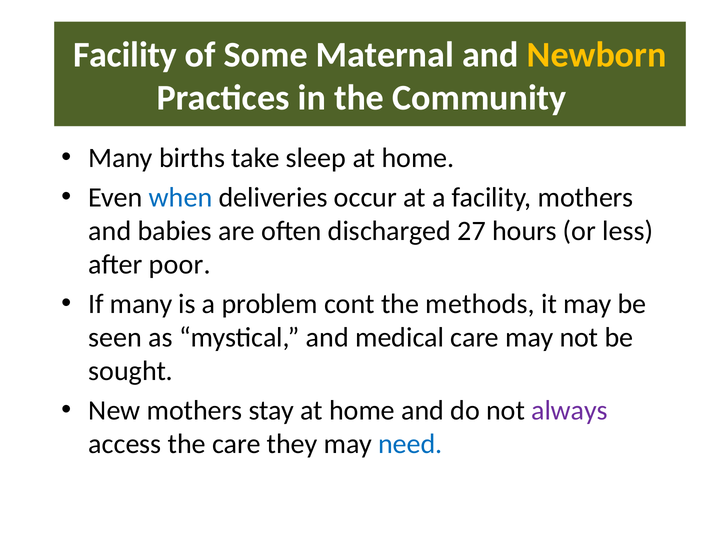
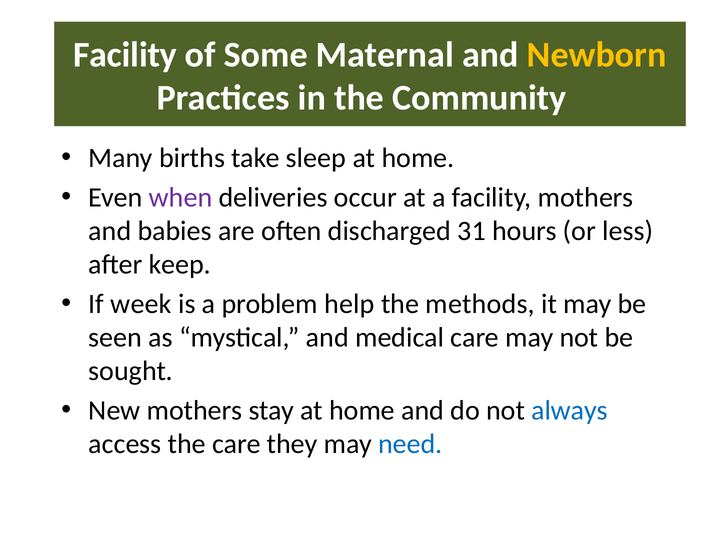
when colour: blue -> purple (181, 198)
27: 27 -> 31 (472, 231)
poor: poor -> keep (180, 265)
If many: many -> week (141, 304)
cont: cont -> help (349, 304)
always colour: purple -> blue (570, 411)
